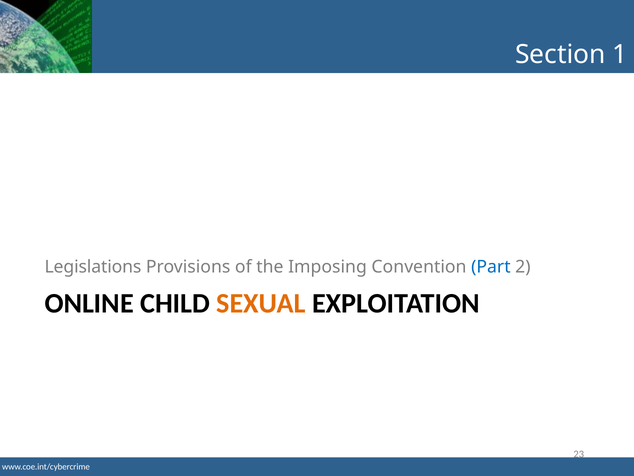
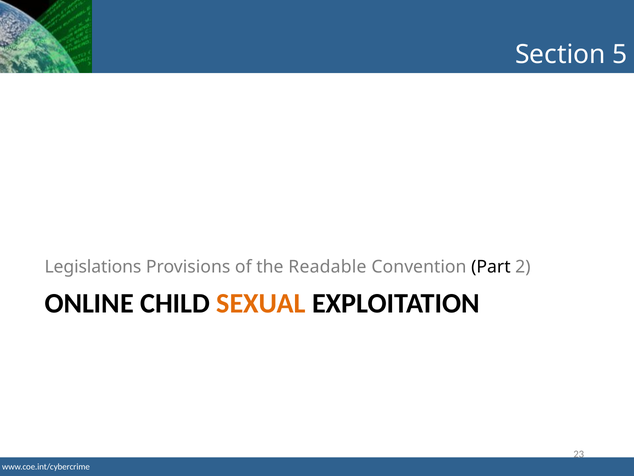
1: 1 -> 5 (620, 55)
Imposing: Imposing -> Readable (327, 267)
Part colour: blue -> black (491, 267)
